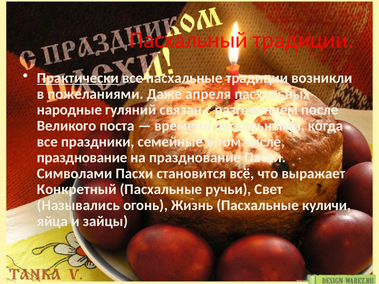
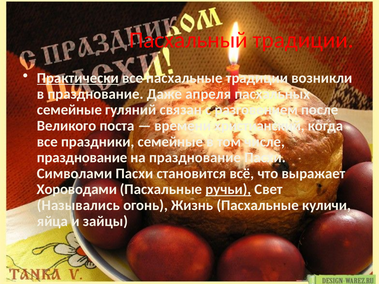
в пожеланиями: пожеланиями -> празднование (96, 94)
народные: народные -> семейные (69, 110)
пасхальными: пасхальными -> христианский (260, 126)
Конкретный: Конкретный -> Хороводами (77, 190)
ручьи underline: none -> present (228, 190)
